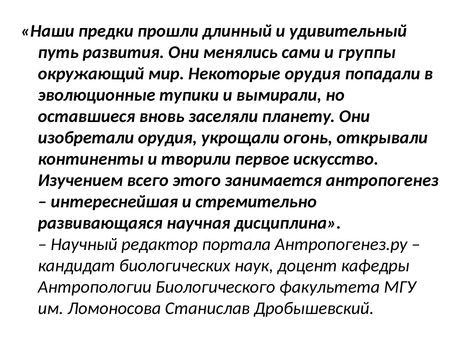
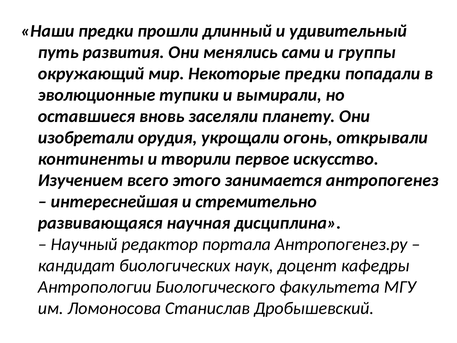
Некоторые орудия: орудия -> предки (313, 73)
